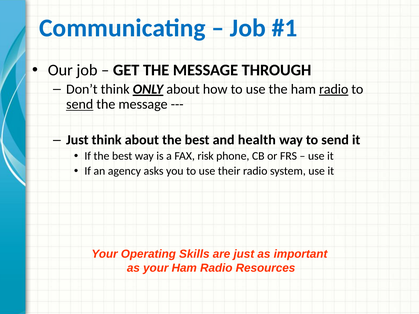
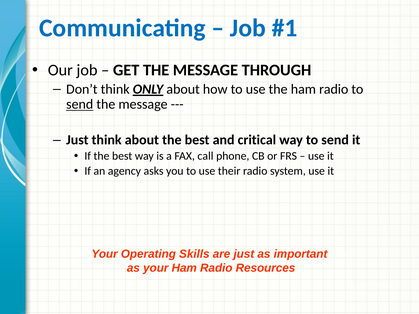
radio underline: present -> none (334, 89)
health: health -> critical (257, 140)
risk: risk -> call (205, 156)
